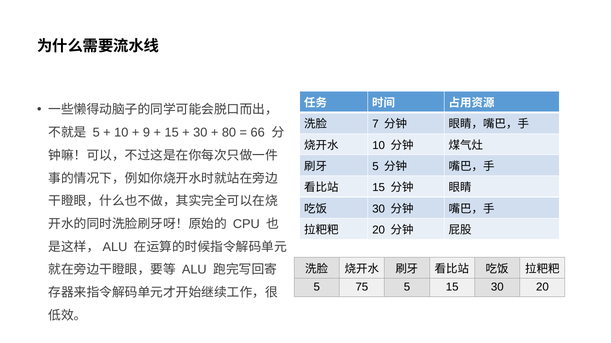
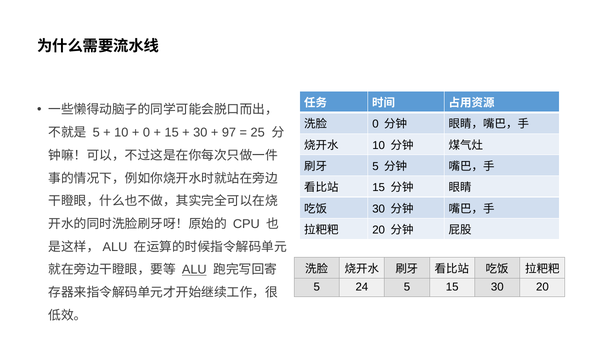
7: 7 -> 0 (375, 124)
9: 9 -> 0 (146, 133)
80: 80 -> 97 (229, 133)
66: 66 -> 25 (258, 133)
ALU underline: none -> present (194, 270)
75: 75 -> 24 (362, 288)
